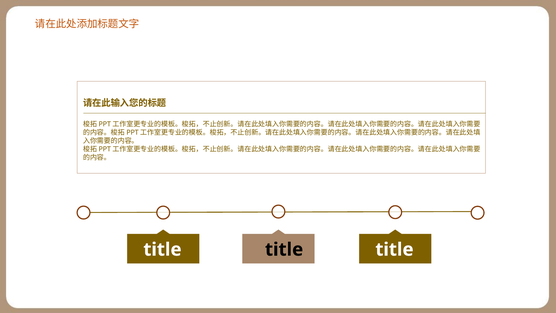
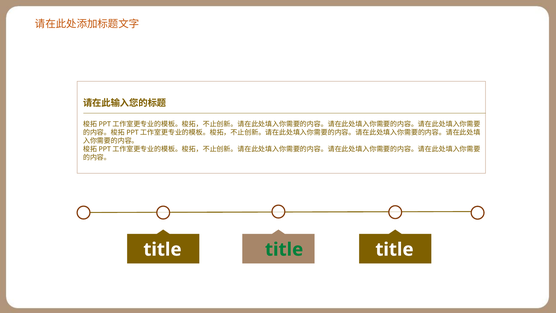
title colour: black -> green (284, 249)
